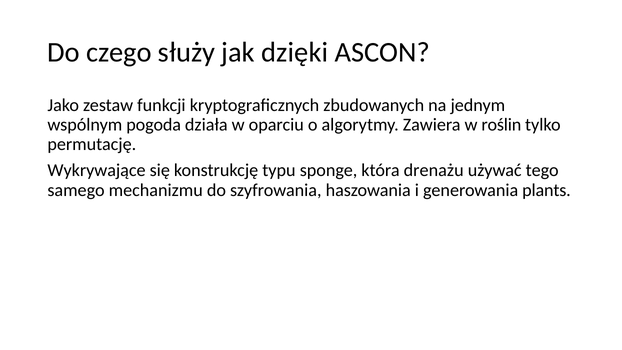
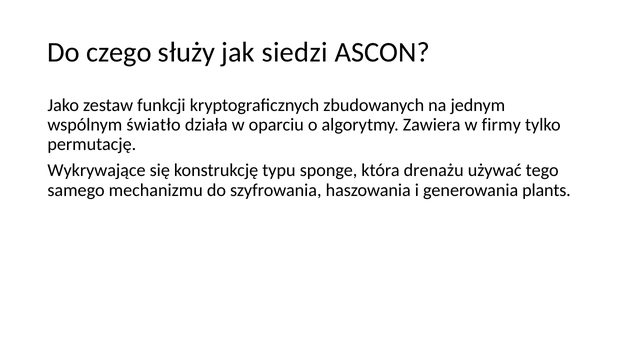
dzięki: dzięki -> siedzi (295, 52)
pogoda: pogoda -> światło (154, 125)
roślin: roślin -> firmy (501, 125)
